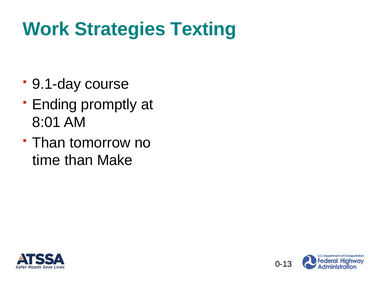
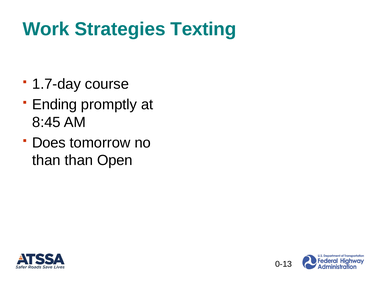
9.1-day: 9.1-day -> 1.7-day (57, 84)
8:01: 8:01 -> 8:45 (46, 122)
Than: Than -> Does (49, 143)
time: time -> than (46, 160)
Make: Make -> Open (115, 160)
